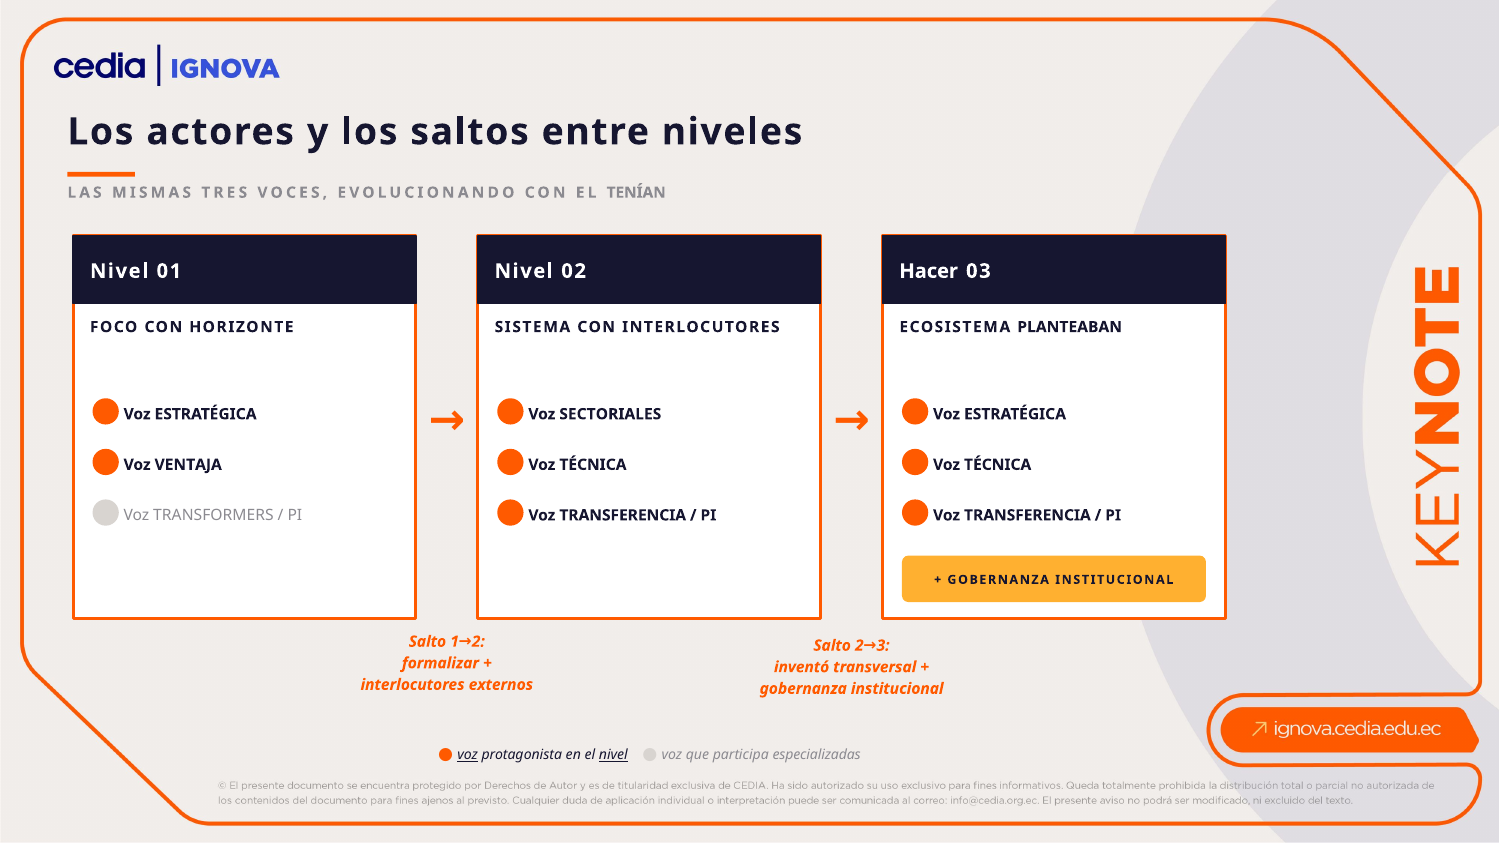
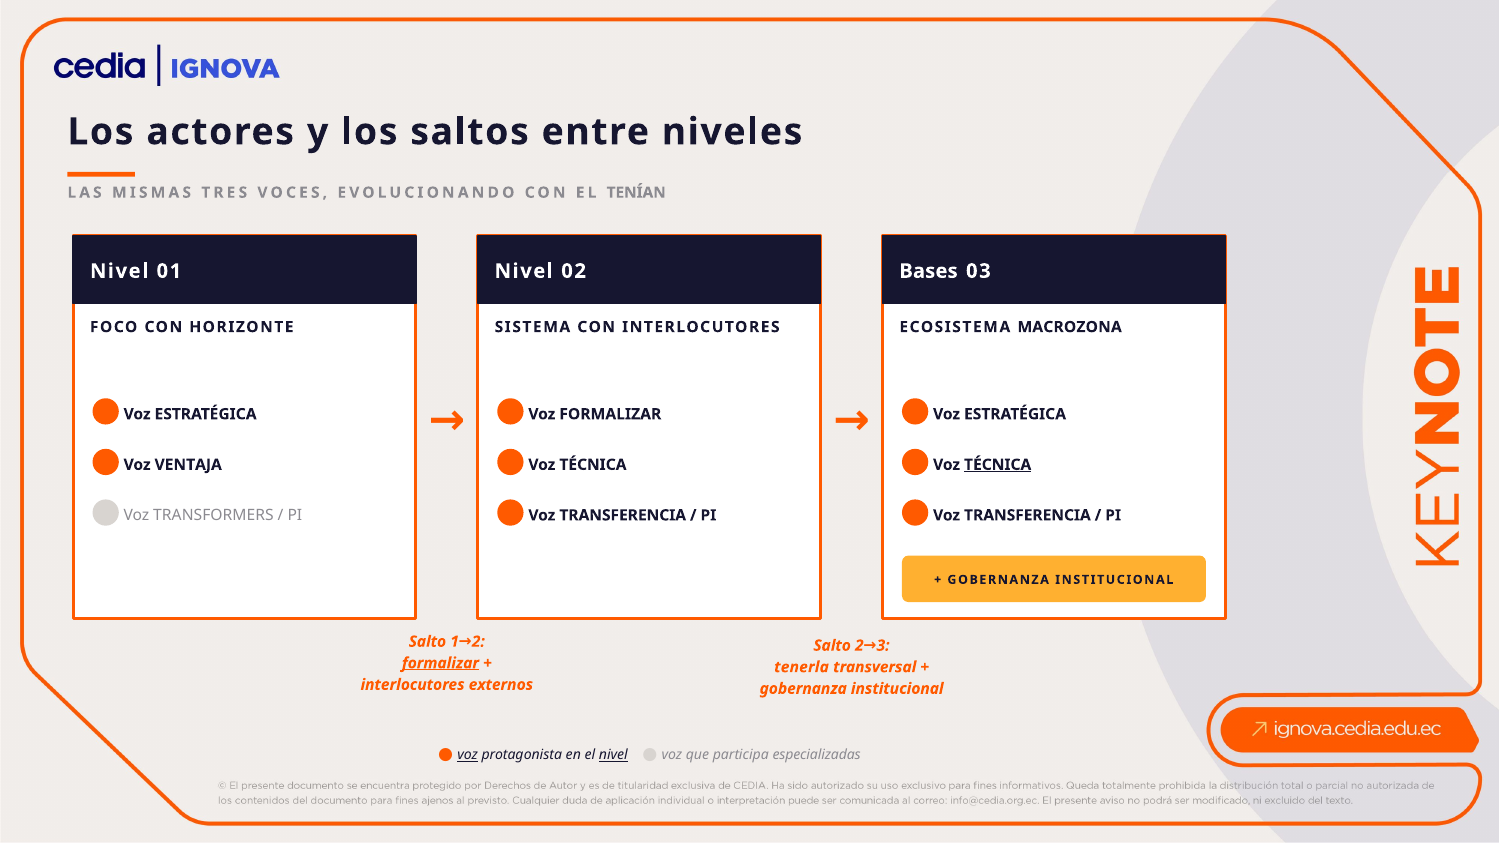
Hacer: Hacer -> Bases (929, 271)
PLANTEABAN: PLANTEABAN -> MACROZONA (1070, 327)
Voz SECTORIALES: SECTORIALES -> FORMALIZAR (610, 414)
TÉCNICA underline: none -> present (998, 465)
formalizar underline: none -> present (440, 663)
inventó: inventó -> tenerla (802, 667)
